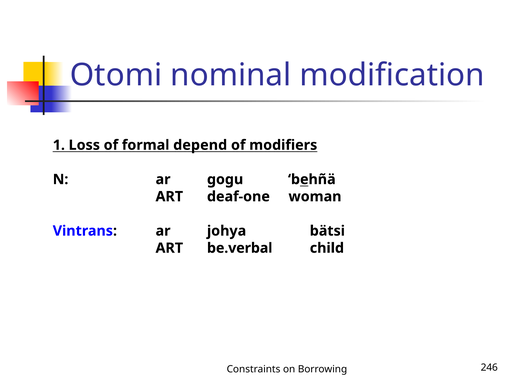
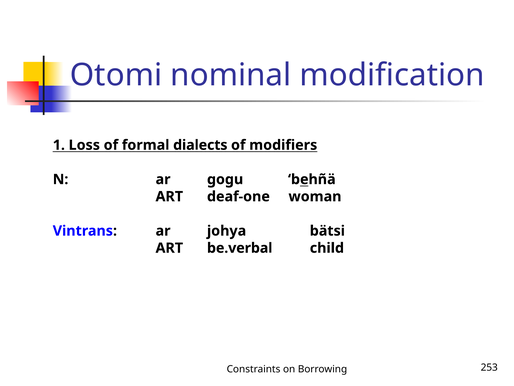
depend: depend -> dialects (200, 145)
246: 246 -> 253 (489, 367)
